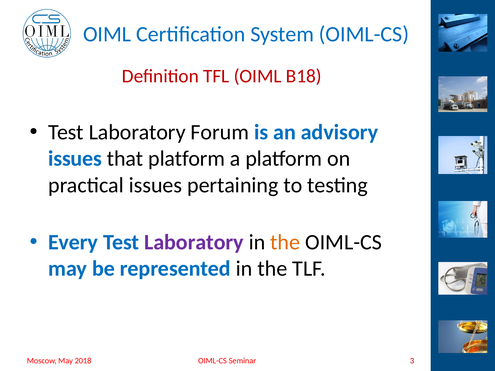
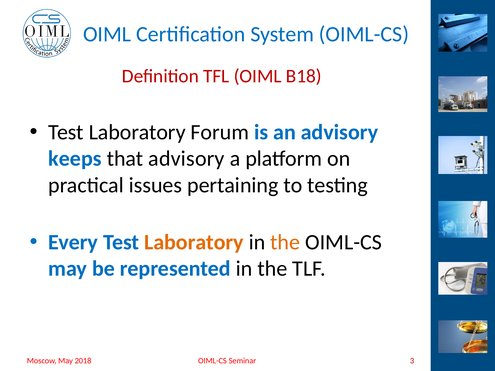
issues: issues -> keeps (75, 159)
that platform: platform -> advisory (186, 159)
Laboratory colour: purple -> orange (194, 242)
